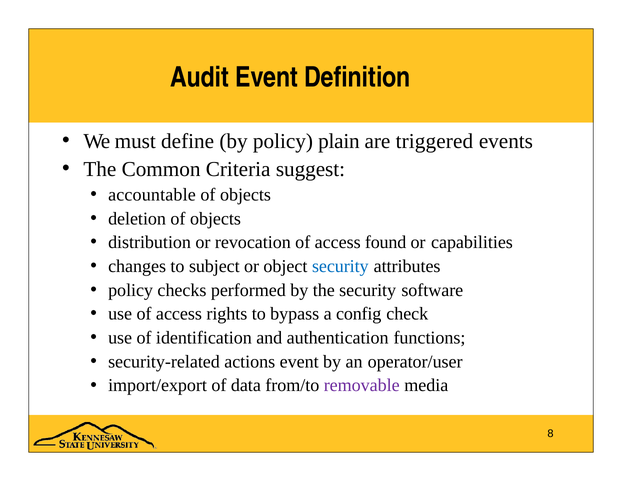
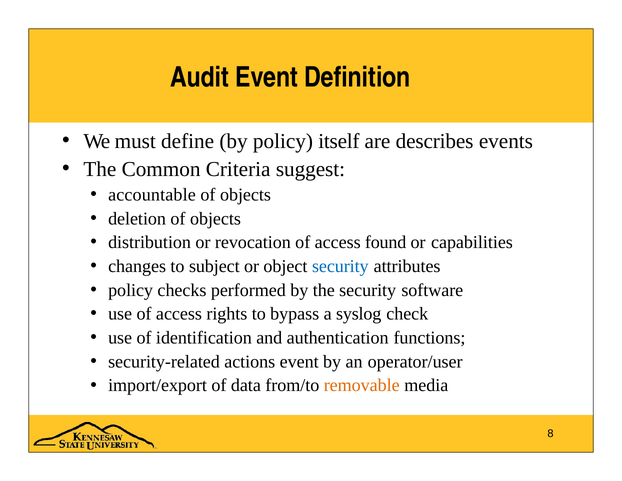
plain: plain -> itself (339, 141)
triggered: triggered -> describes (435, 141)
config: config -> syslog (359, 314)
removable colour: purple -> orange (362, 385)
